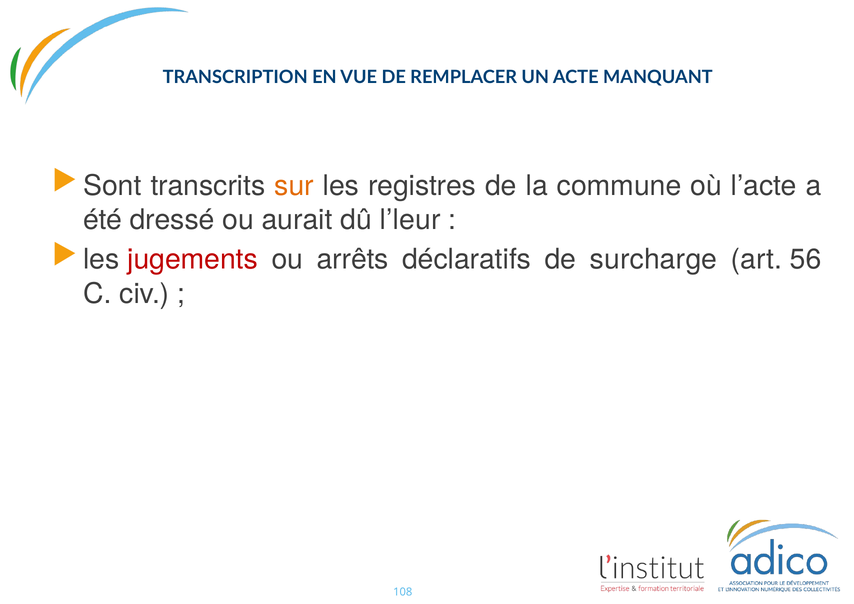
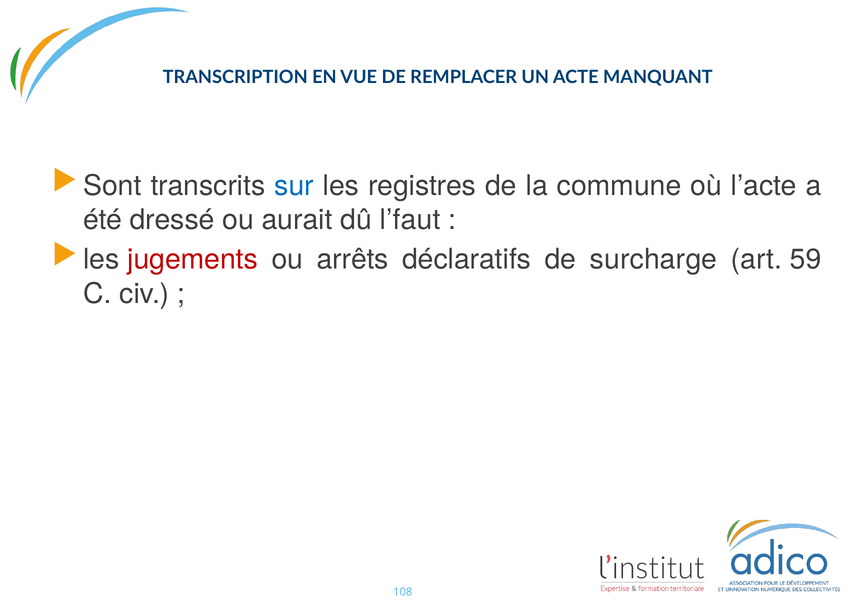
sur colour: orange -> blue (294, 186)
l’leur: l’leur -> l’faut (410, 220)
56: 56 -> 59 (806, 260)
